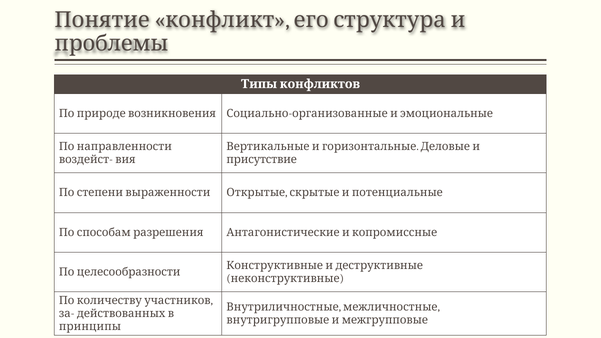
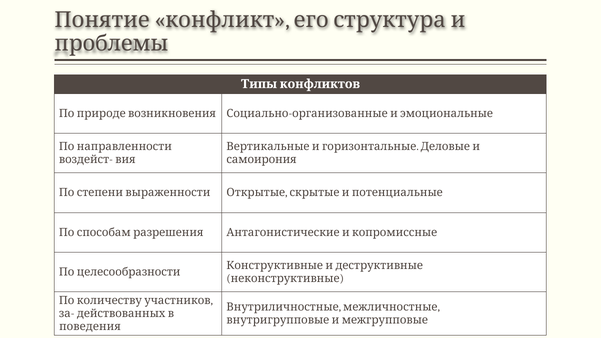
присутствие: присутствие -> самоирония (262, 160)
принципы: принципы -> поведения (90, 327)
